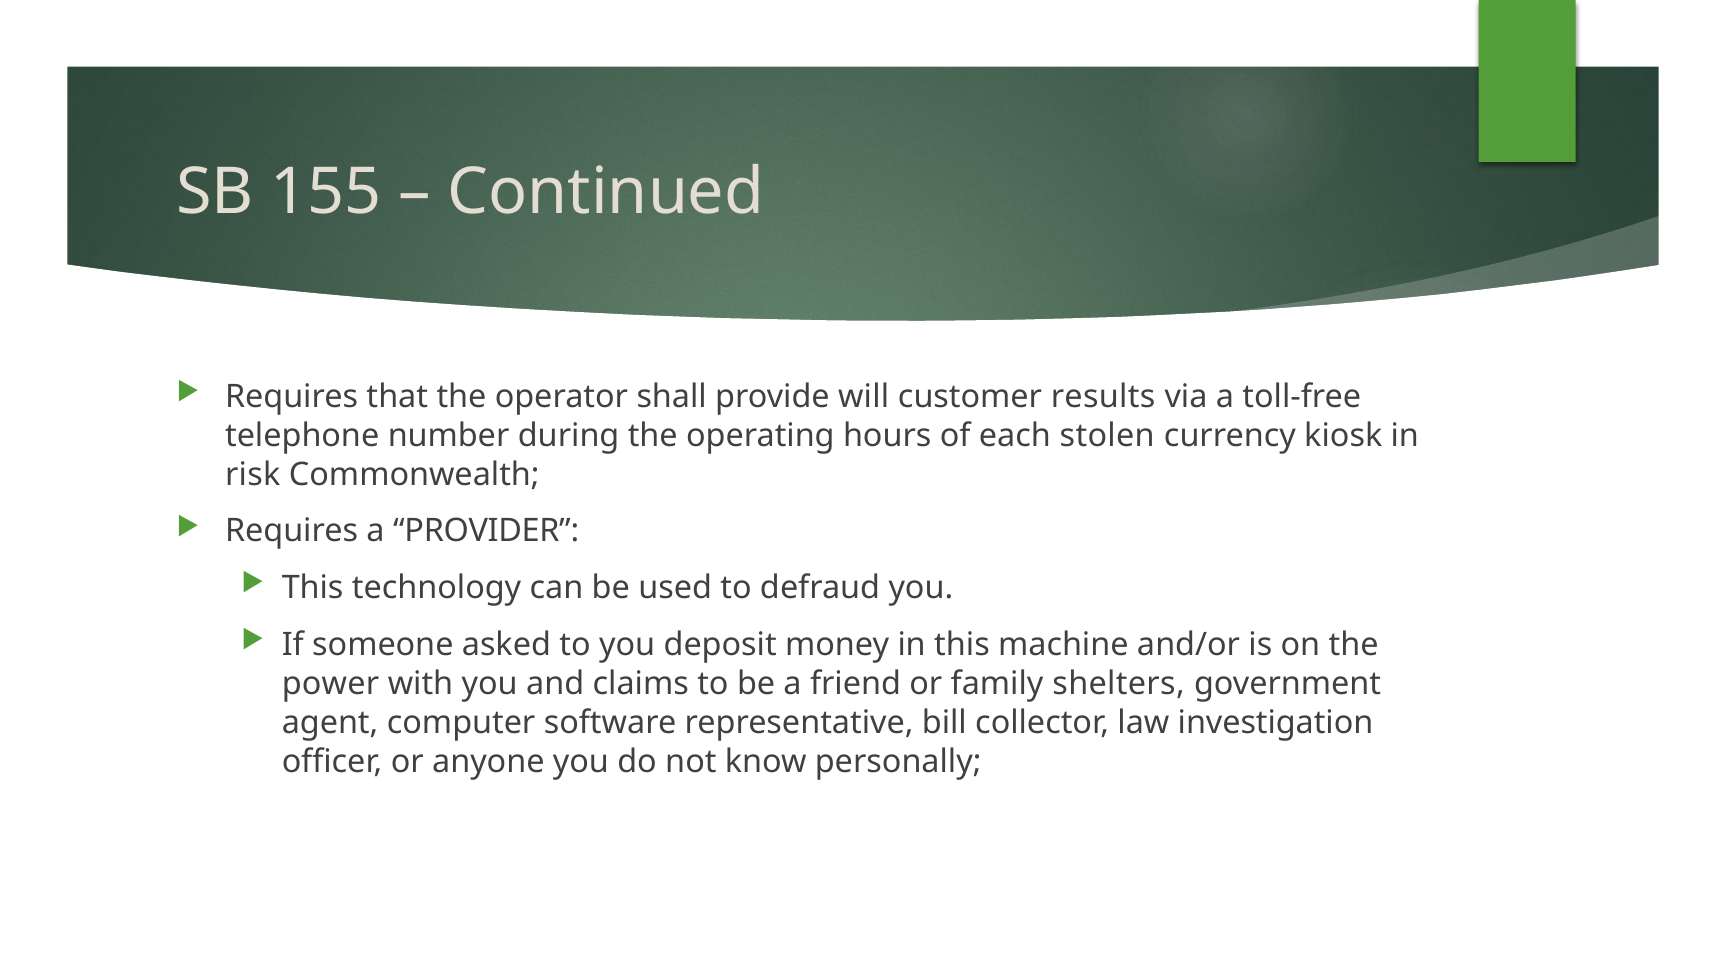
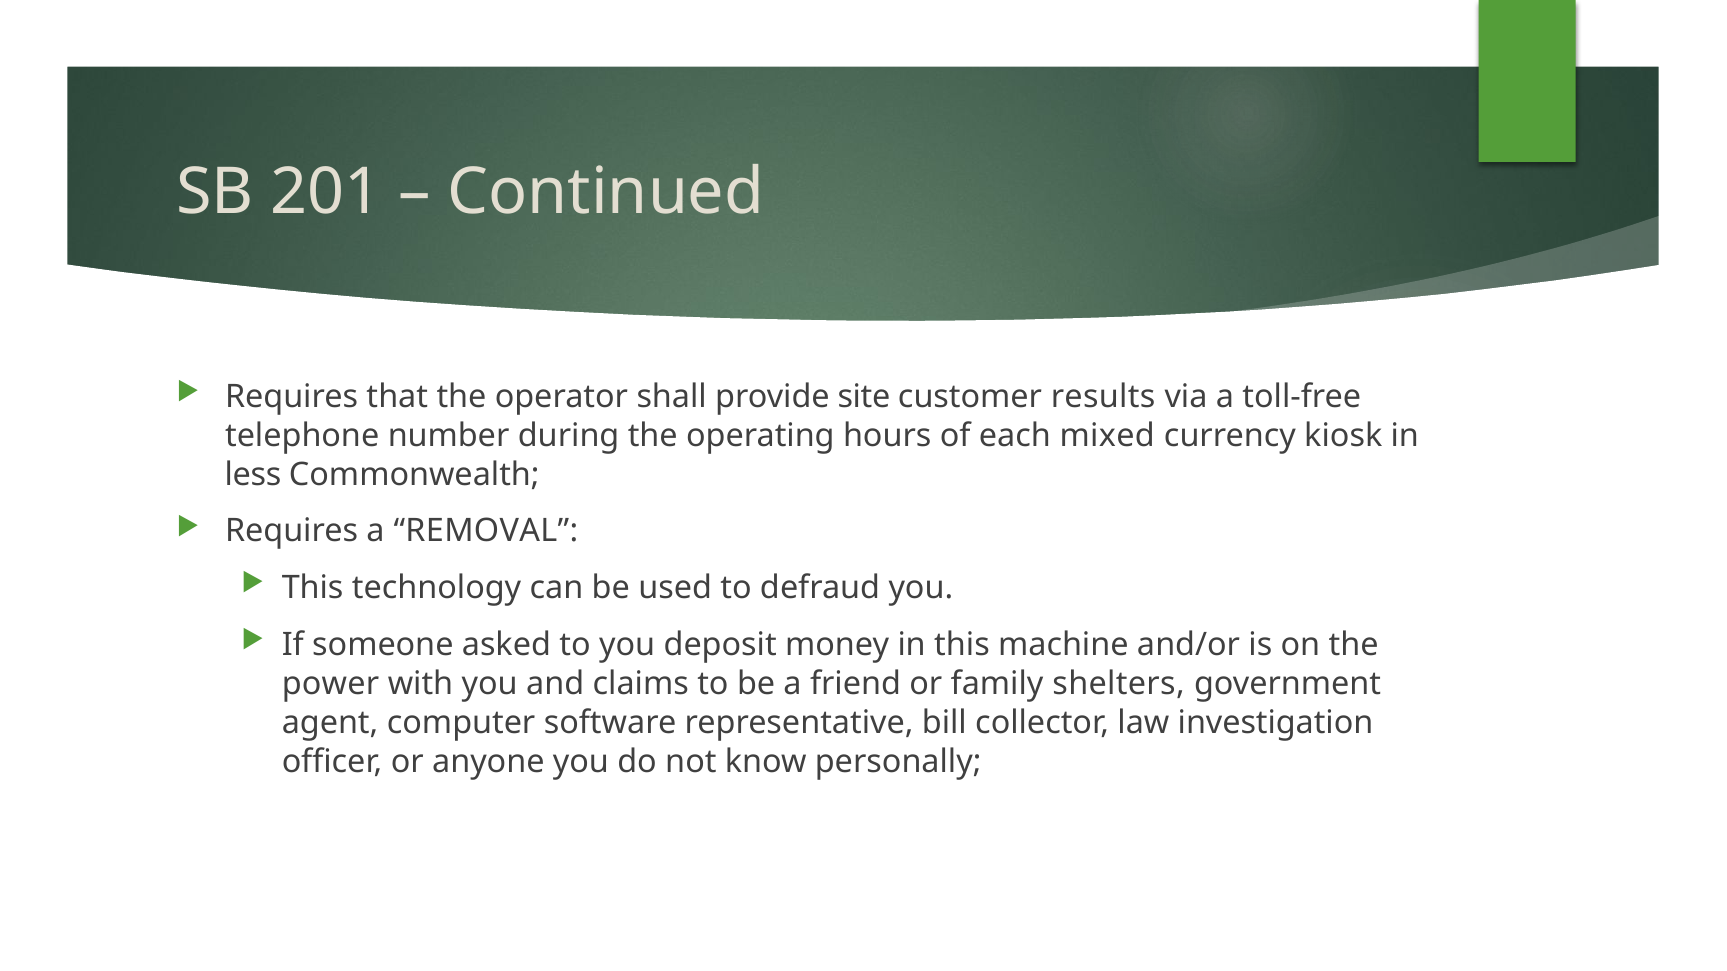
155: 155 -> 201 (326, 192)
will: will -> site (864, 397)
stolen: stolen -> mixed (1107, 436)
risk: risk -> less (253, 475)
PROVIDER: PROVIDER -> REMOVAL (486, 532)
